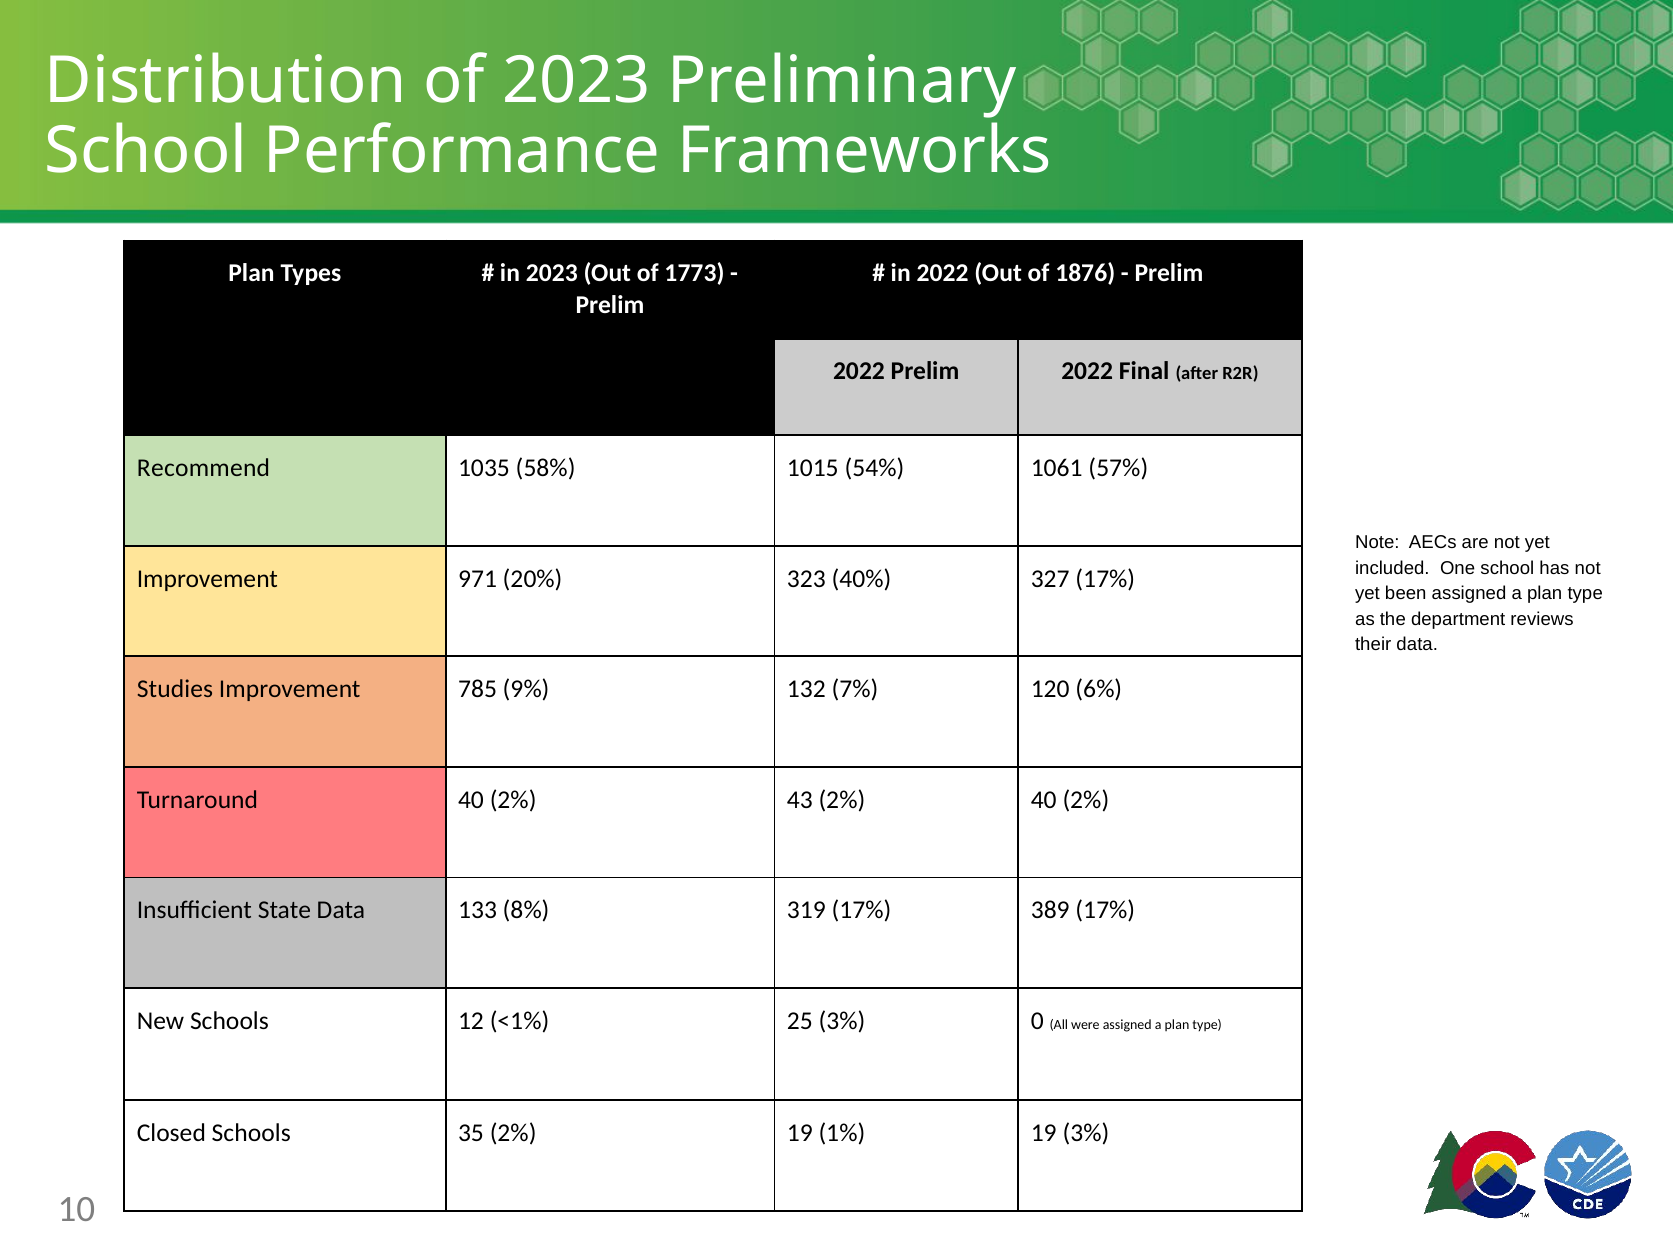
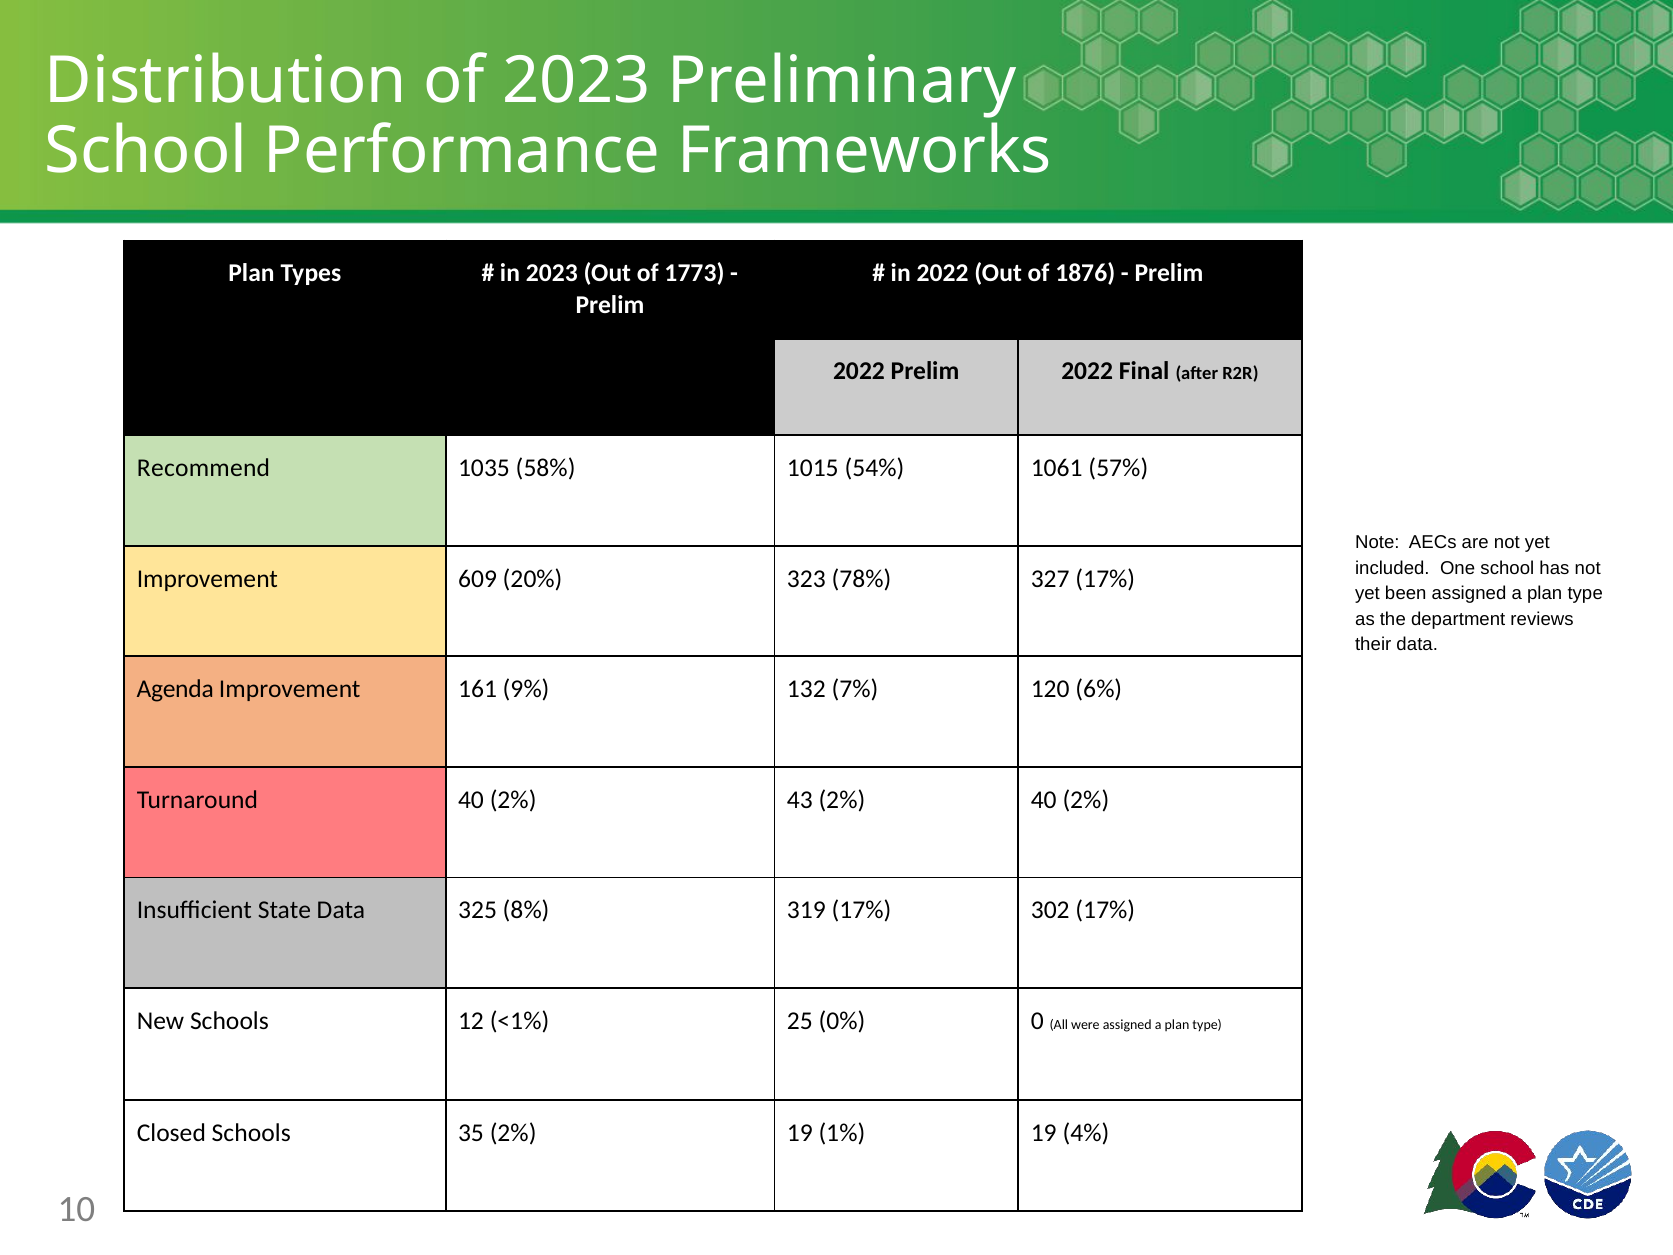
971: 971 -> 609 (478, 578)
40%: 40% -> 78% (861, 578)
Studies: Studies -> Agenda (175, 689)
785: 785 -> 161 (478, 689)
133: 133 -> 325 (478, 910)
389: 389 -> 302 (1050, 910)
25 3%: 3% -> 0% (842, 1021)
19 3%: 3% -> 4% (1086, 1133)
